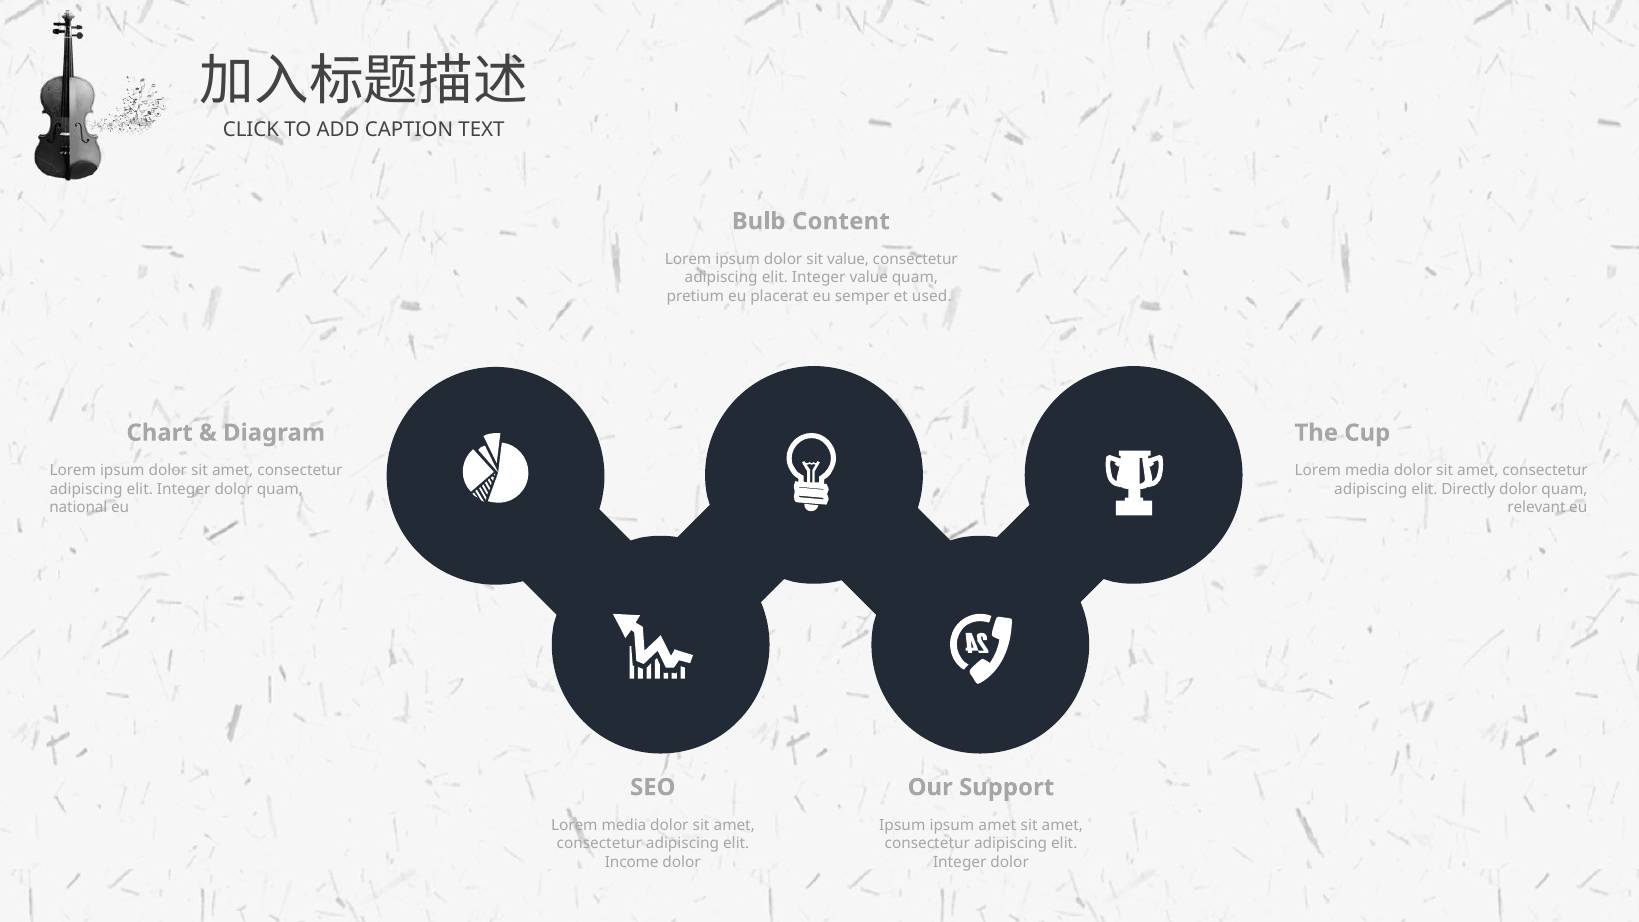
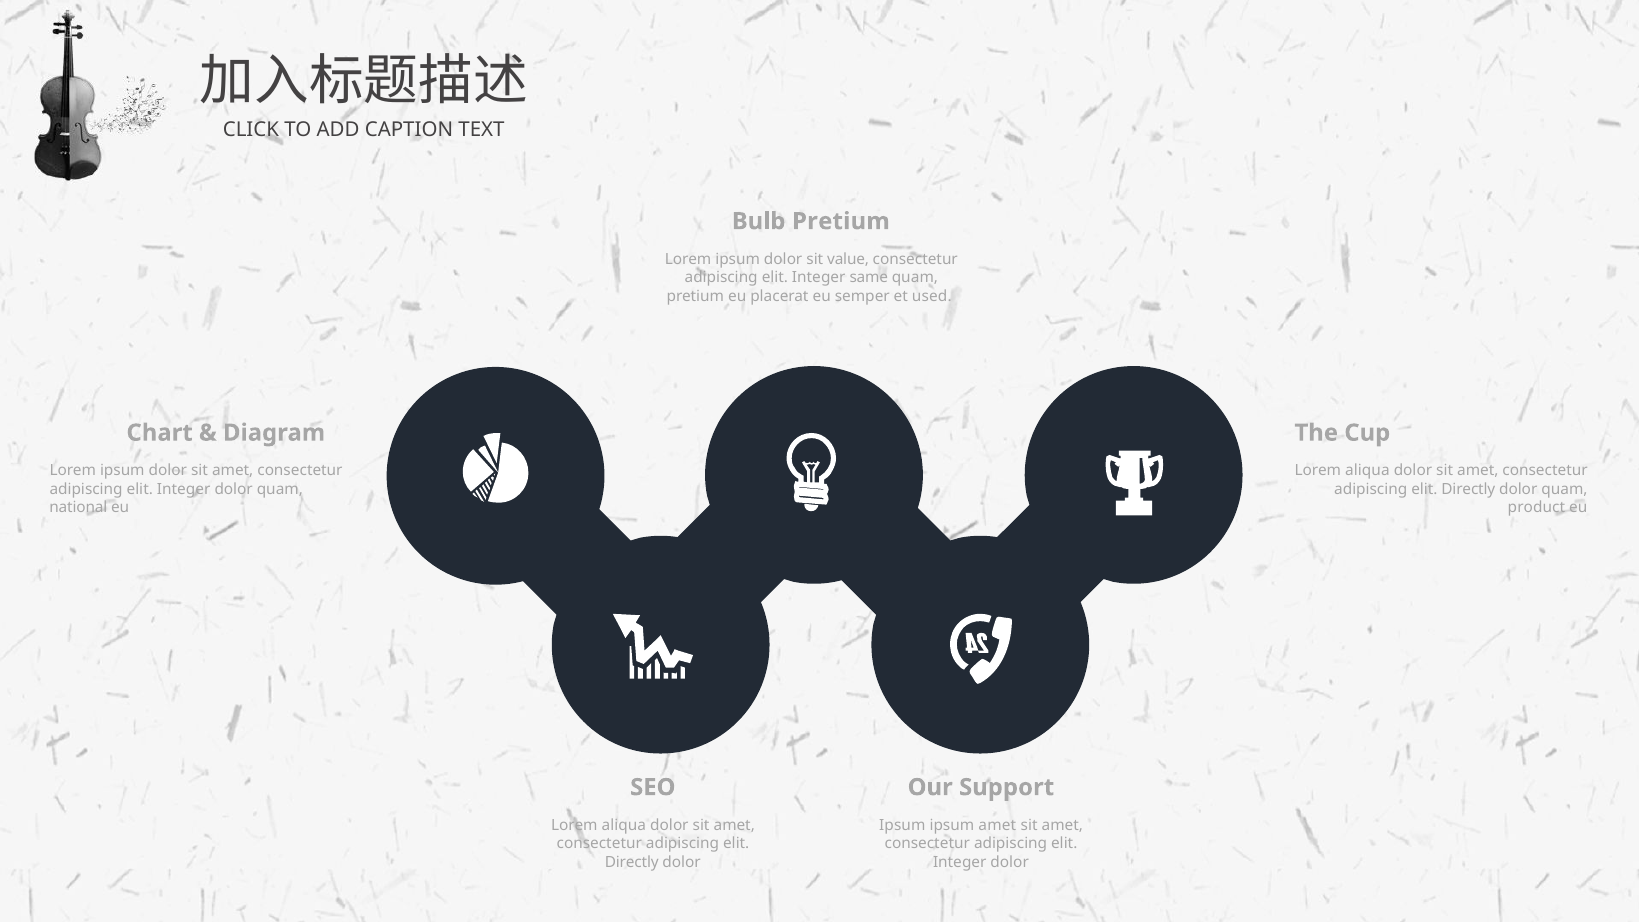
Bulb Content: Content -> Pretium (841, 221)
Integer value: value -> same (869, 278)
media: media -> aliqua (1367, 471)
relevant: relevant -> product (1536, 508)
media: media -> aliqua (624, 825)
Income: Income -> Directly (632, 862)
